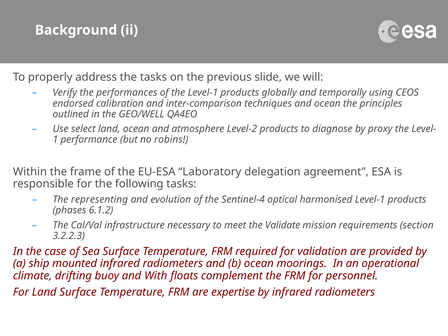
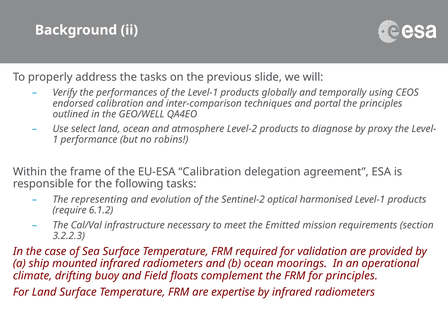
and ocean: ocean -> portal (327, 103)
EU-ESA Laboratory: Laboratory -> Calibration (210, 172)
Sentinel-4: Sentinel-4 -> Sentinel-2 (243, 200)
phases: phases -> require (70, 210)
Validate: Validate -> Emitted (283, 225)
With: With -> Field (156, 276)
for personnel: personnel -> principles (352, 276)
